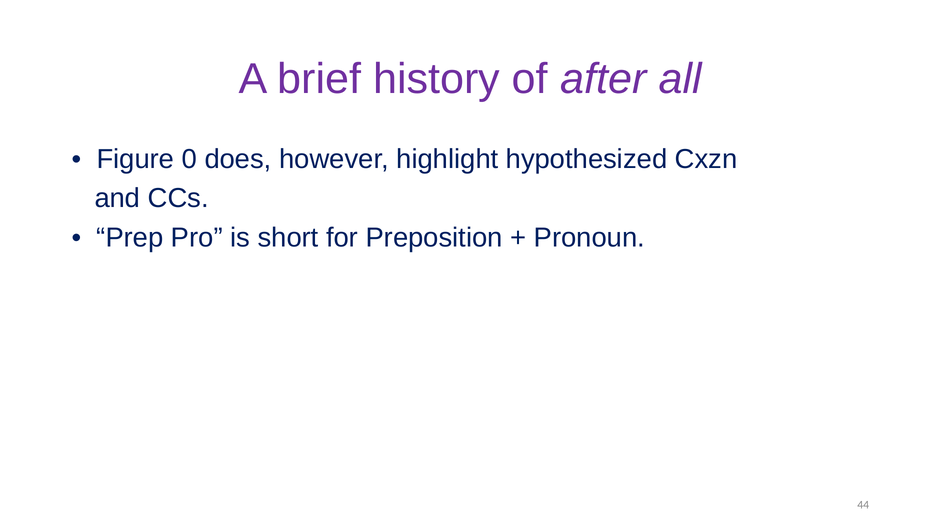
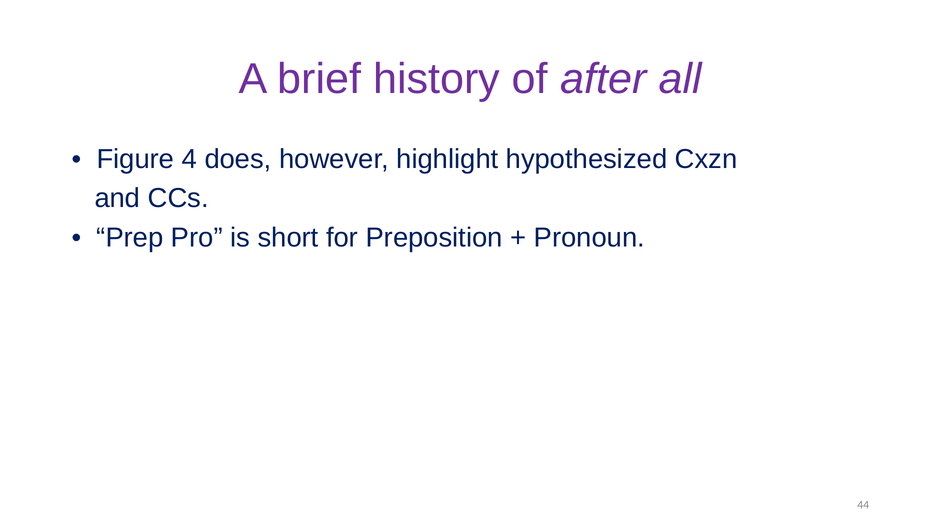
0: 0 -> 4 (189, 159)
